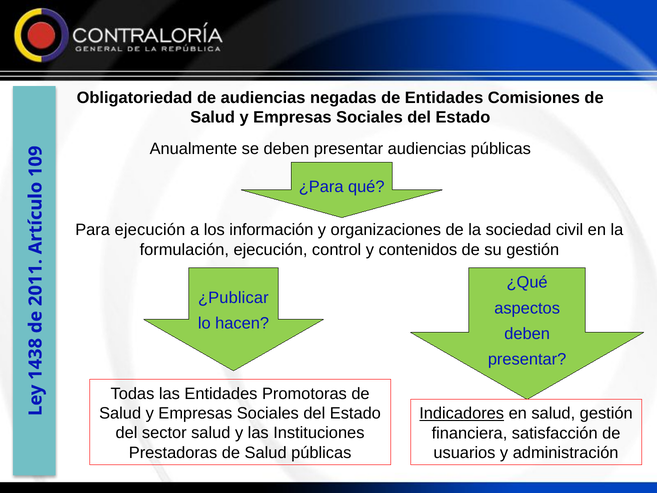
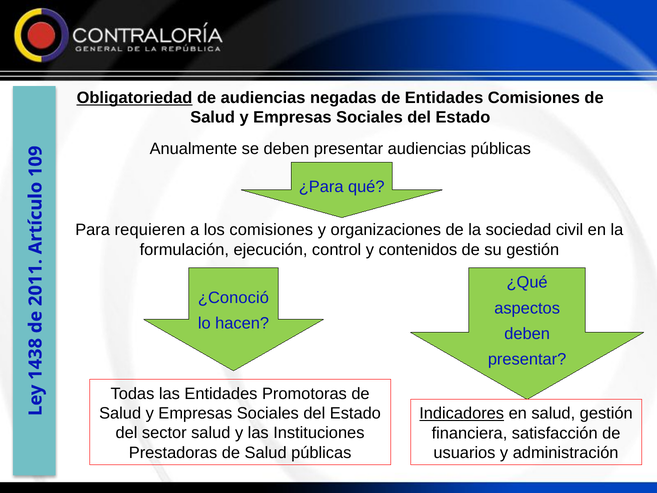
Obligatoriedad underline: none -> present (135, 98)
Para ejecución: ejecución -> requieren (150, 230)
los información: información -> comisiones (271, 230)
¿Publicar: ¿Publicar -> ¿Conoció (233, 298)
